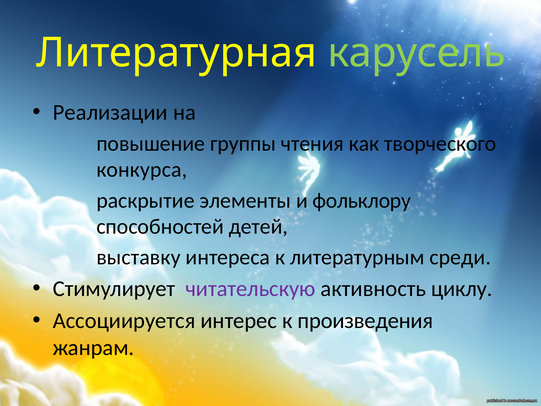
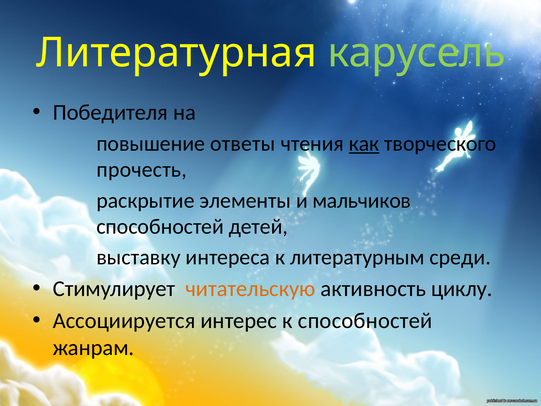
Реализации: Реализации -> Победителя (110, 112)
группы: группы -> ответы (243, 144)
как underline: none -> present (364, 144)
конкурса: конкурса -> прочесть (142, 170)
фольклору: фольклору -> мальчиков (362, 200)
читательскую colour: purple -> orange (250, 289)
к произведения: произведения -> способностей (365, 321)
